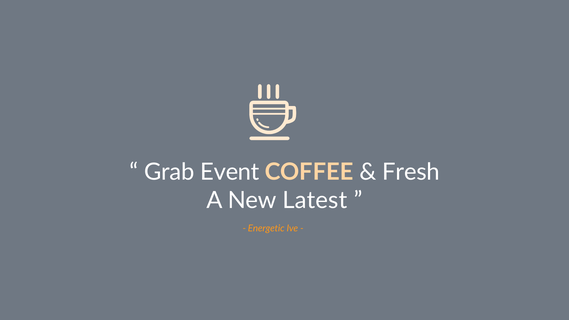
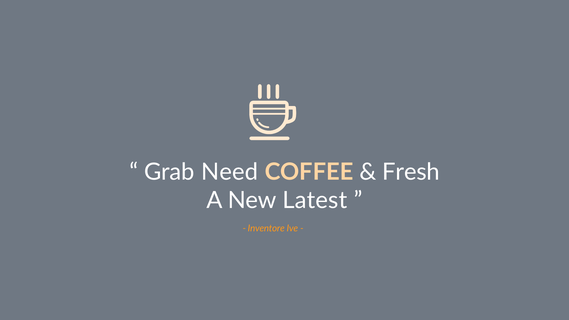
Event: Event -> Need (230, 172)
Energetic: Energetic -> Inventore (266, 229)
